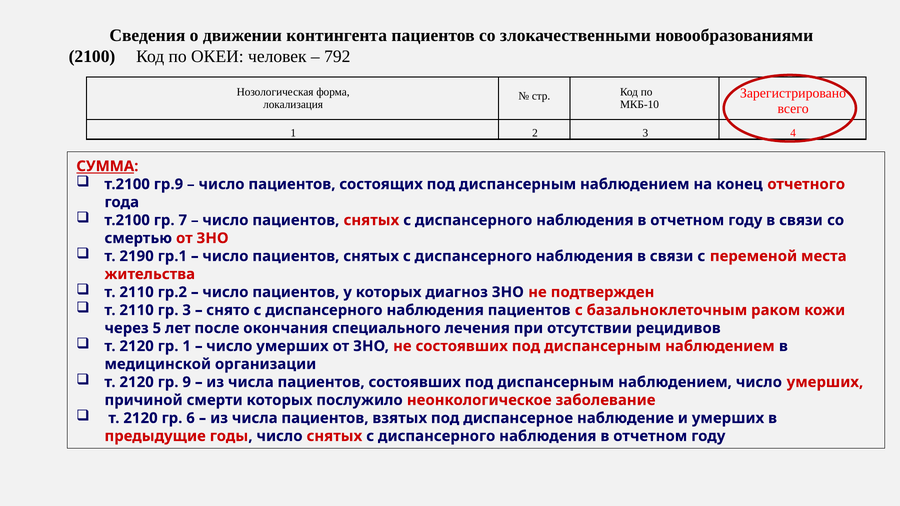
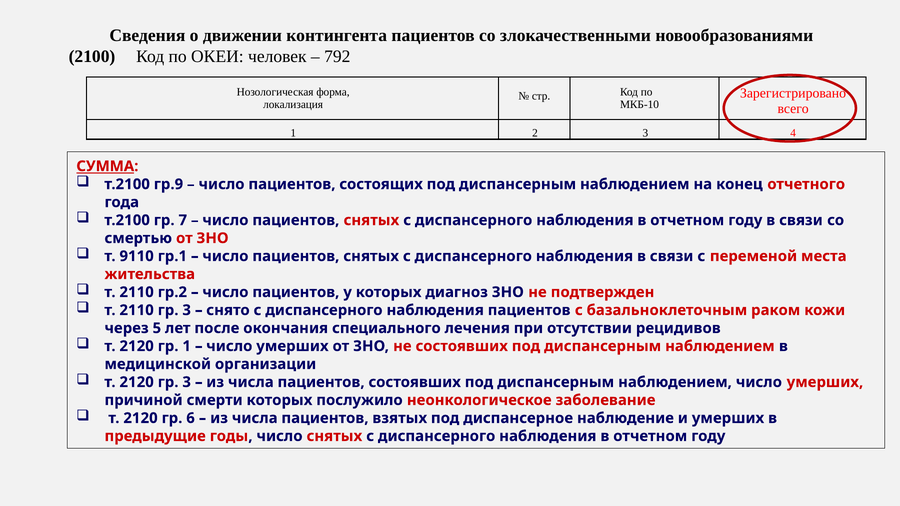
2190: 2190 -> 9110 (137, 256)
2120 гр 9: 9 -> 3 (187, 382)
